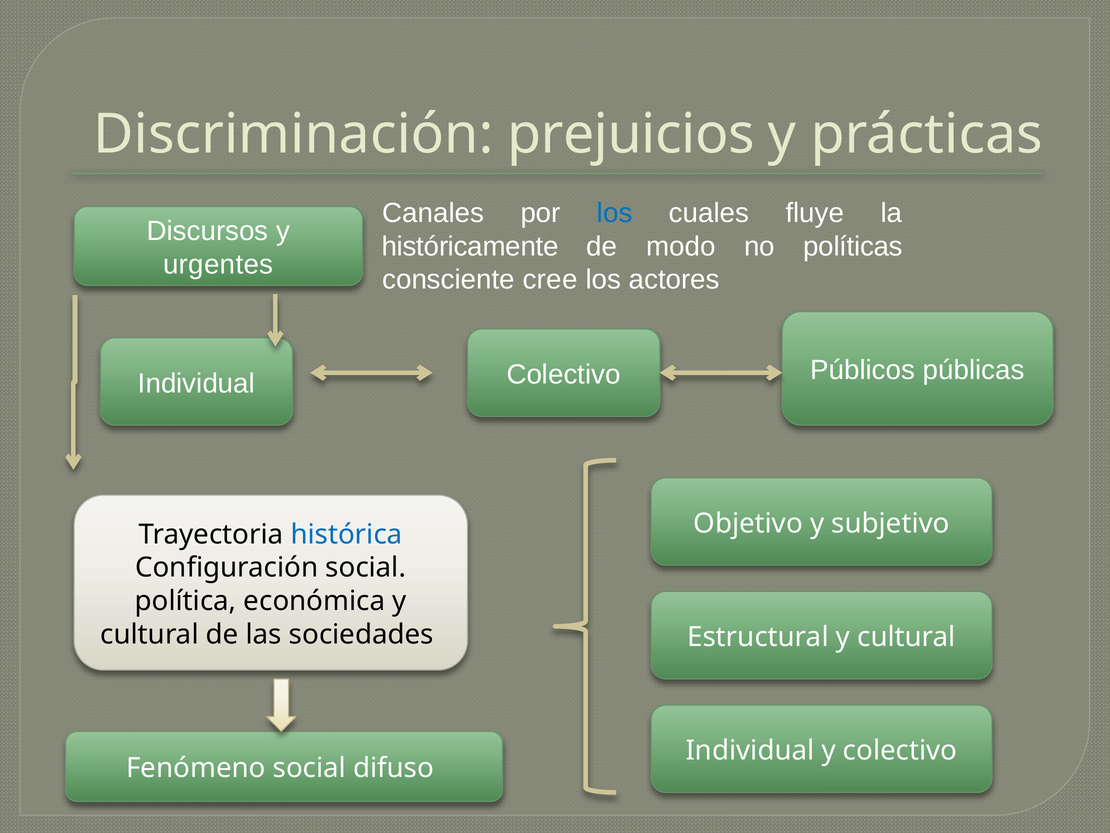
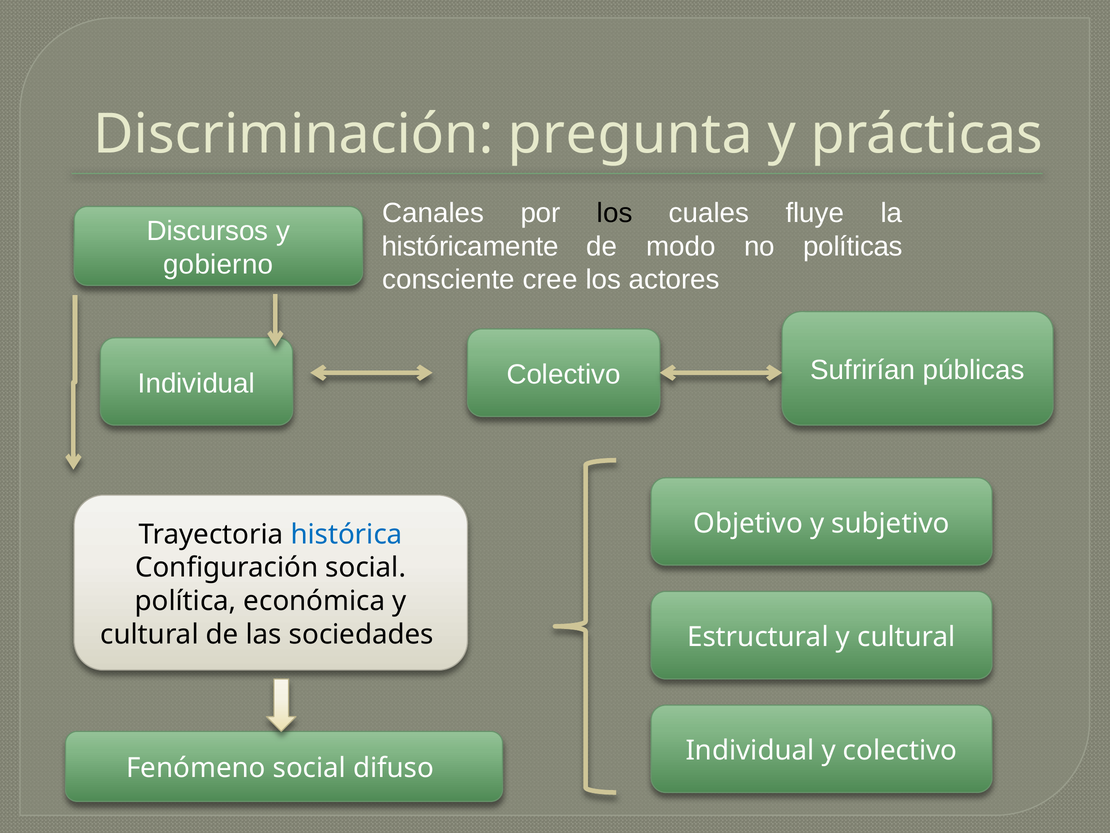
prejuicios: prejuicios -> pregunta (631, 135)
los colour: blue -> black (615, 213)
urgentes: urgentes -> gobierno (218, 264)
Públicos: Públicos -> Sufrirían (863, 370)
